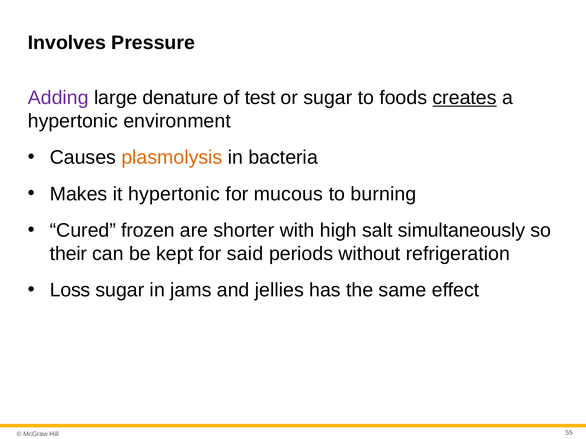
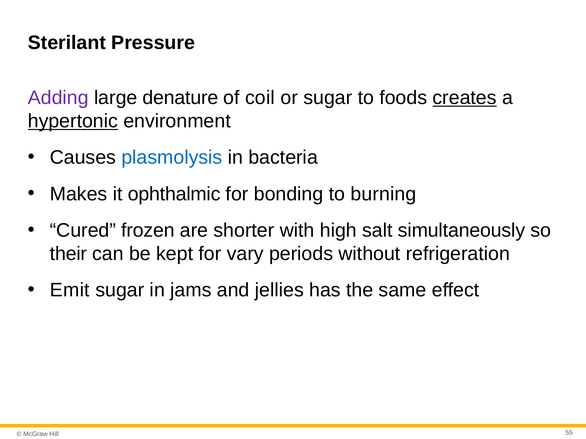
Involves: Involves -> Sterilant (67, 43)
test: test -> coil (260, 98)
hypertonic underline: none -> present (73, 121)
plasmolysis colour: orange -> blue (172, 158)
it hypertonic: hypertonic -> ophthalmic (174, 194)
mucous: mucous -> bonding (289, 194)
said: said -> vary (245, 254)
Loss: Loss -> Emit (70, 291)
